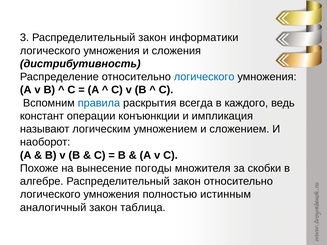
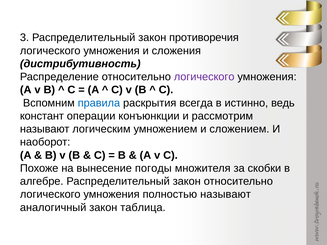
информатики: информатики -> противоречия (204, 38)
логического colour: blue -> purple (204, 77)
каждого: каждого -> истинно (246, 103)
импликация: импликация -> рассмотрим (222, 116)
полностью истинным: истинным -> называют (226, 195)
